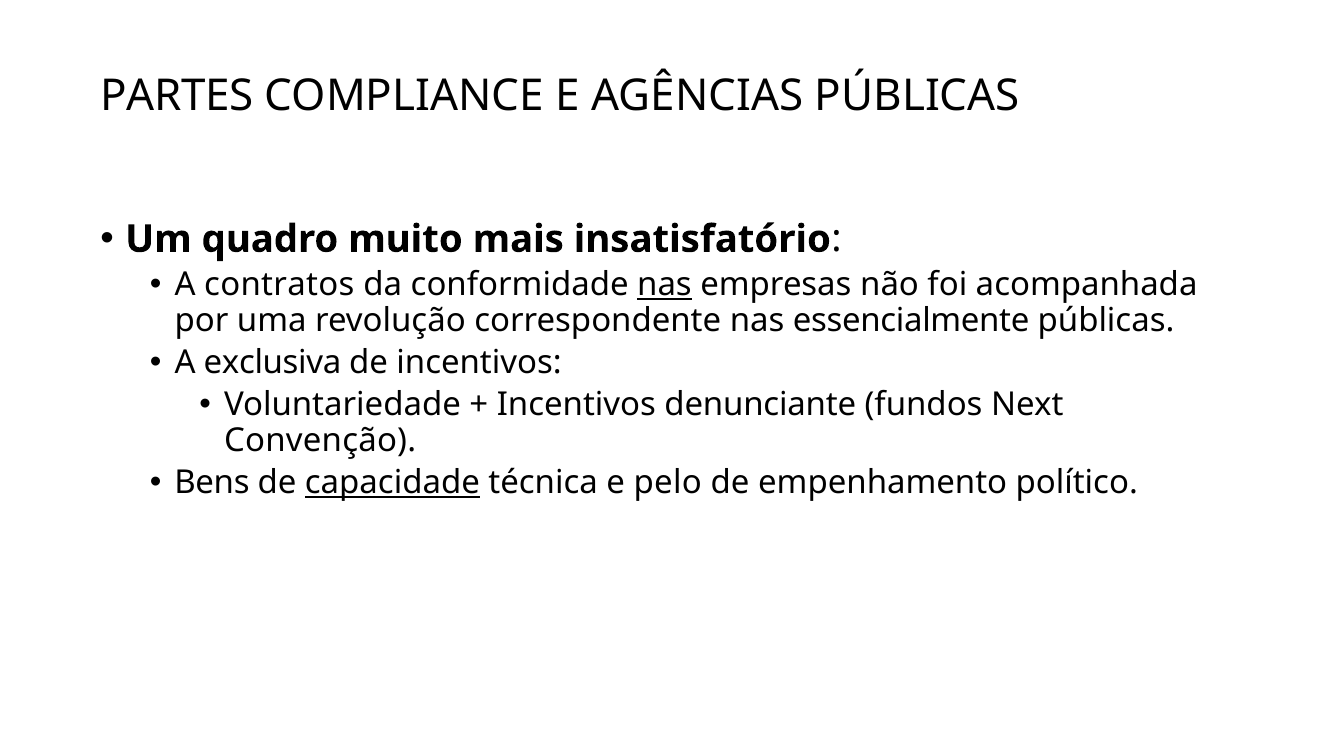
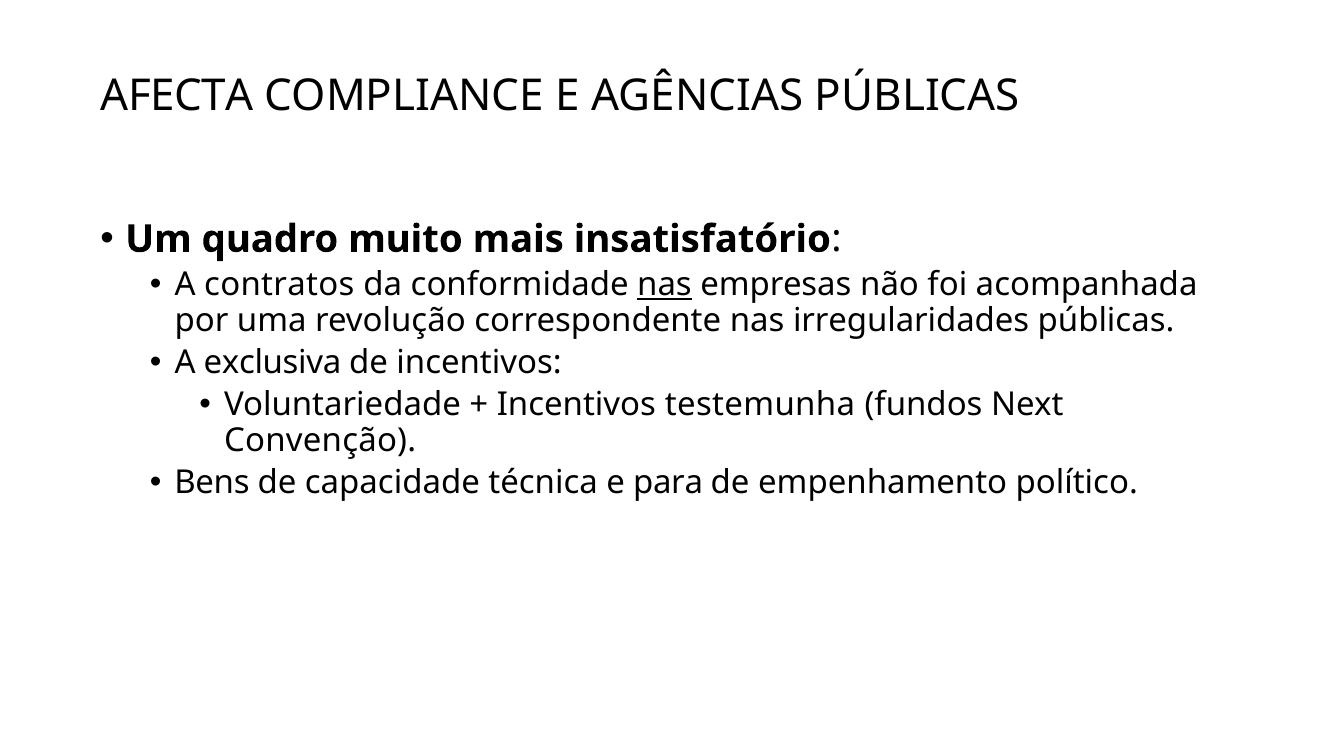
PARTES: PARTES -> AFECTA (177, 96)
essencialmente: essencialmente -> irregularidades (911, 320)
denunciante: denunciante -> testemunha (760, 405)
capacidade underline: present -> none (392, 483)
pelo: pelo -> para (668, 483)
